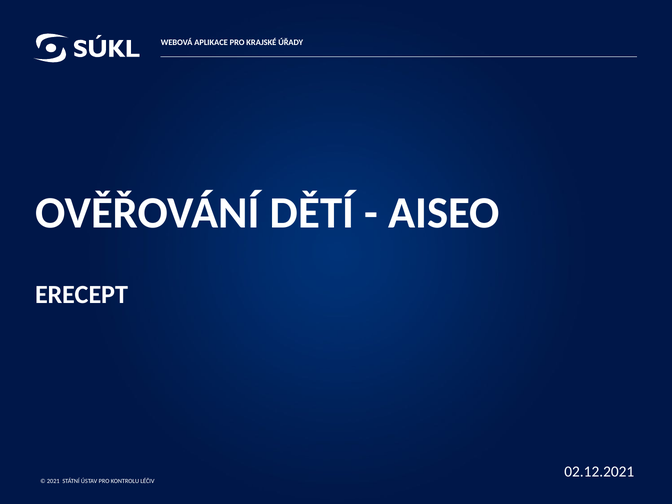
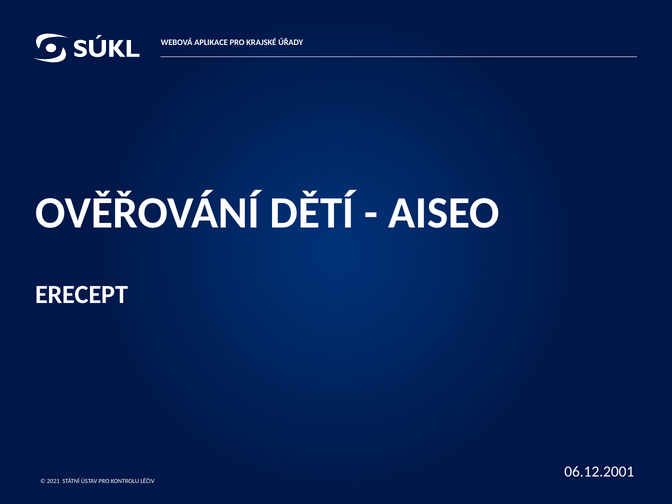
02.12.2021: 02.12.2021 -> 06.12.2001 (599, 472)
